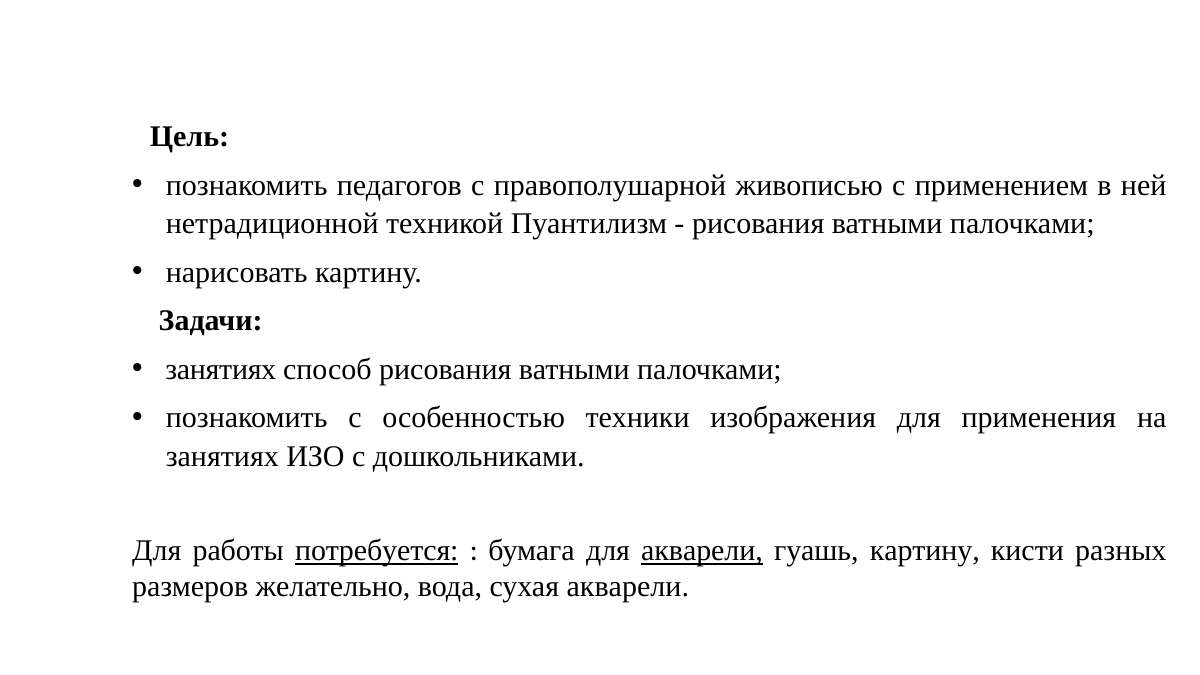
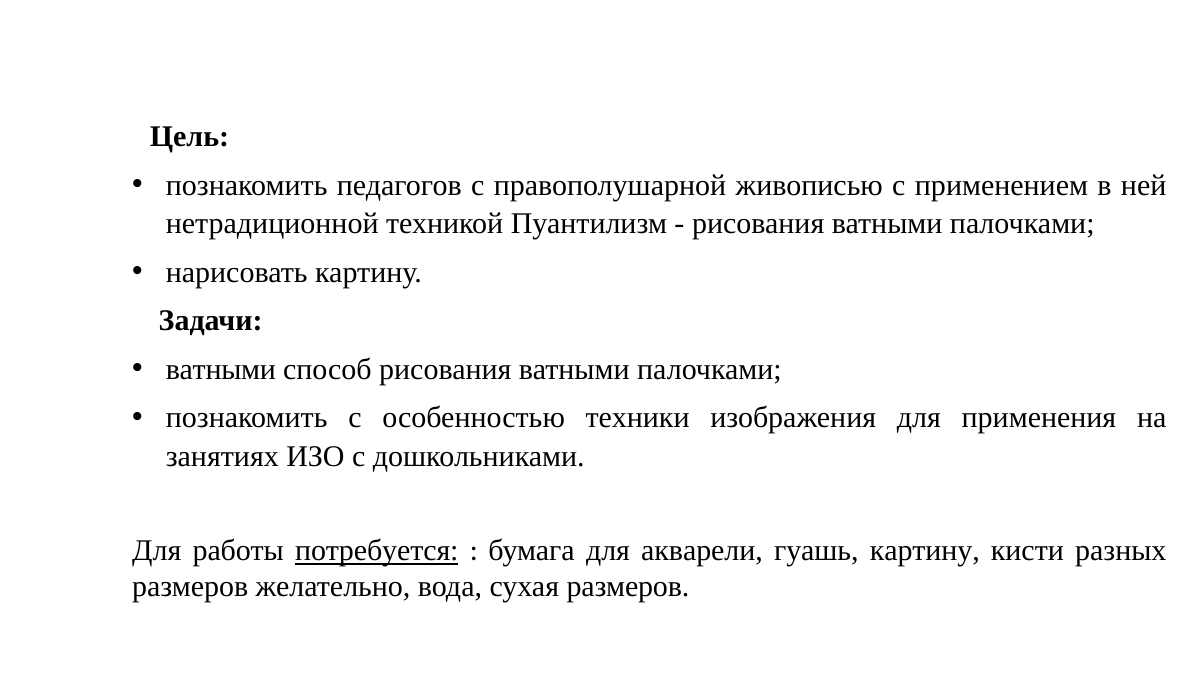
занятиях: занятиях -> ватными (221, 369)
акварели underline: present -> none (702, 551)
сухая акварели: акварели -> размеров (628, 587)
